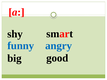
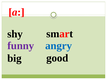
funny colour: blue -> purple (21, 46)
